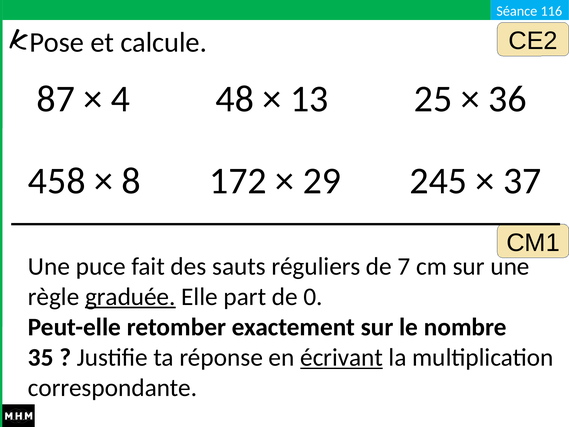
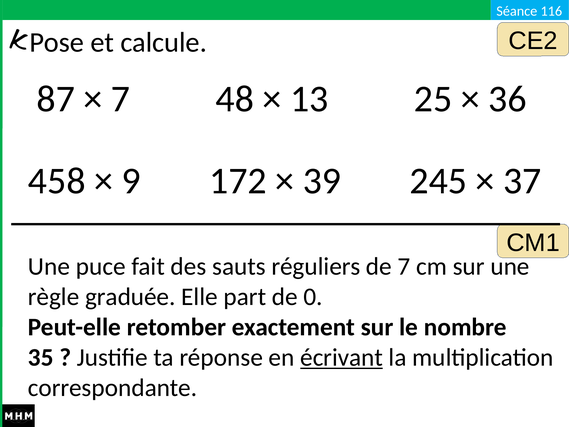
4: 4 -> 7 (120, 99)
8: 8 -> 9 (131, 181)
29: 29 -> 39 (322, 181)
graduée underline: present -> none (130, 297)
